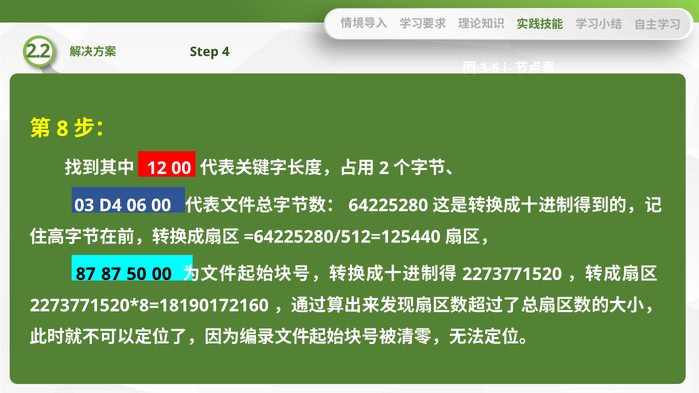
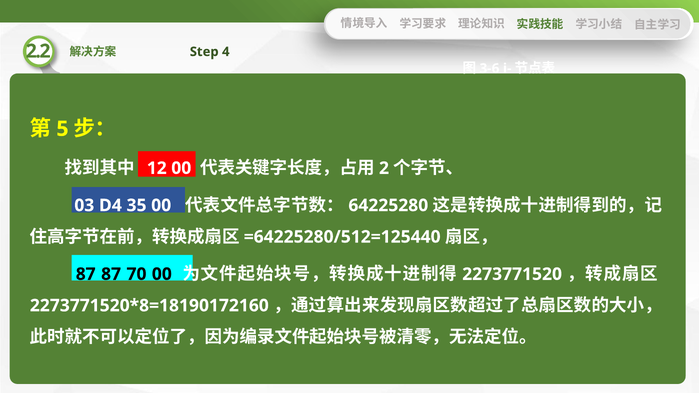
8: 8 -> 5 (62, 129)
06: 06 -> 35 (137, 206)
50: 50 -> 70 (136, 274)
